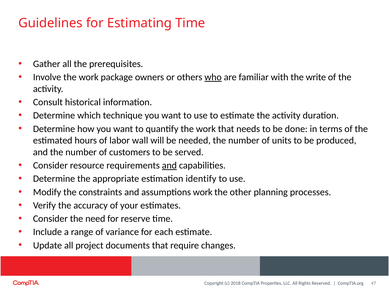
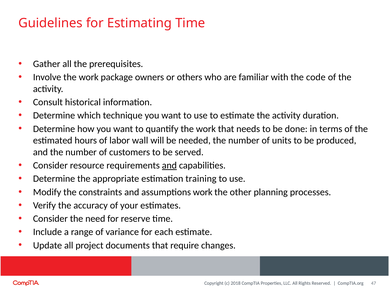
who underline: present -> none (213, 77)
write: write -> code (316, 77)
identify: identify -> training (201, 179)
